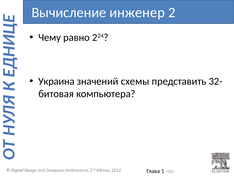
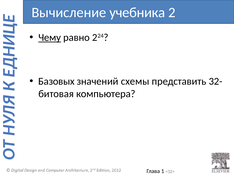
инженер: инженер -> учебника (137, 12)
Чему underline: none -> present (50, 37)
Украина: Украина -> Базовых (56, 81)
